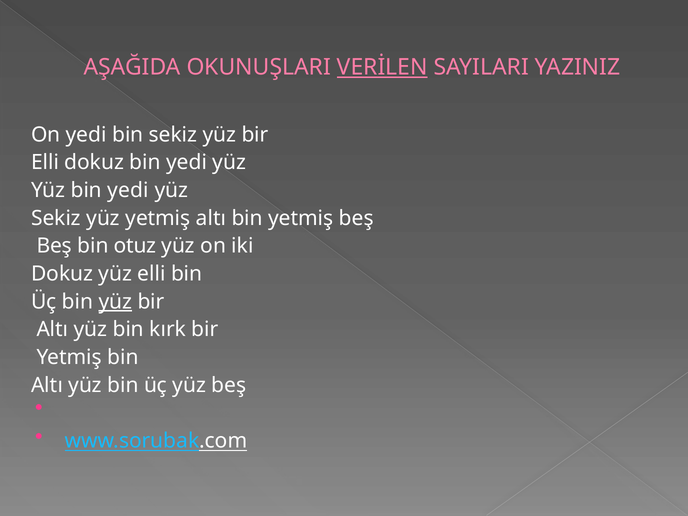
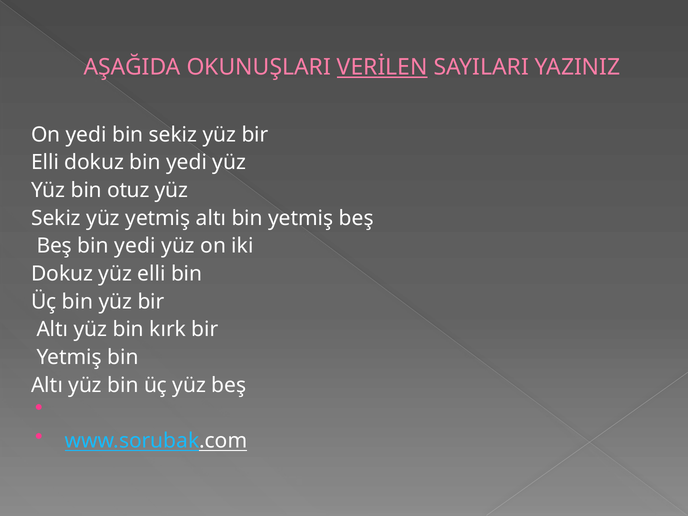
Yüz bin yedi: yedi -> otuz (128, 190)
Beş bin otuz: otuz -> yedi (135, 246)
yüz underline: present -> none (115, 302)
